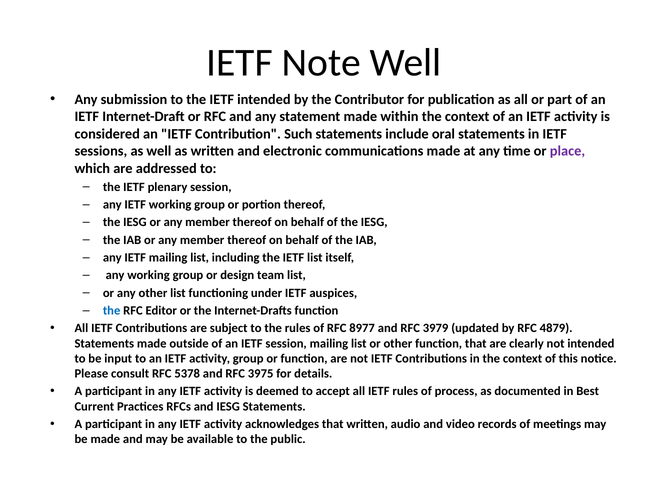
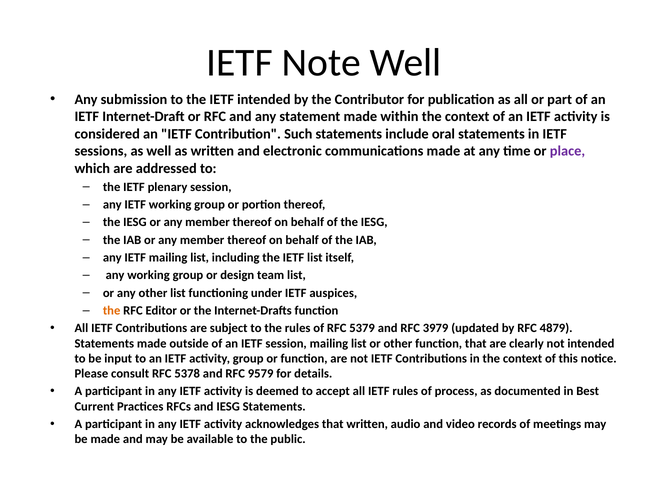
the colour: blue -> orange (112, 311)
8977: 8977 -> 5379 (362, 328)
3975: 3975 -> 9579 (261, 374)
